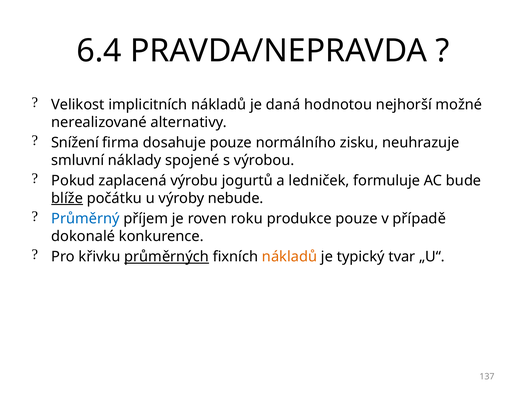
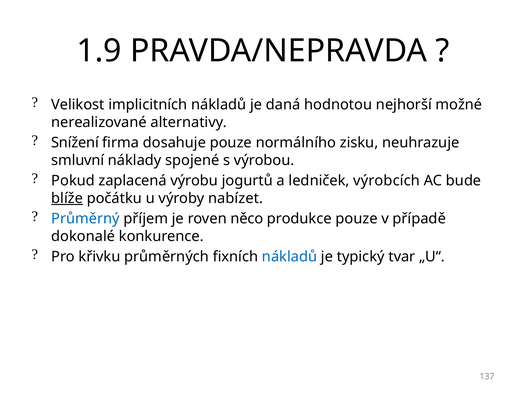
6.4: 6.4 -> 1.9 (99, 51)
formuluje: formuluje -> výrobcích (387, 180)
nebude: nebude -> nabízet (236, 198)
roku: roku -> něco (247, 218)
průměrných underline: present -> none (167, 256)
nákladů colour: orange -> blue (290, 256)
